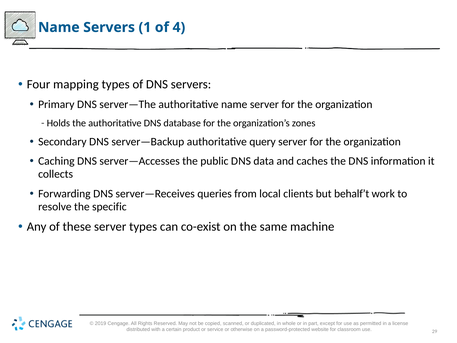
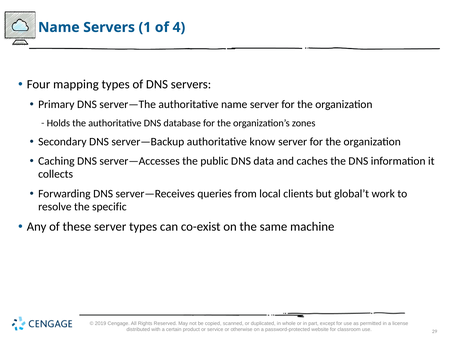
query: query -> know (262, 142)
behalf’t: behalf’t -> global’t (352, 193)
